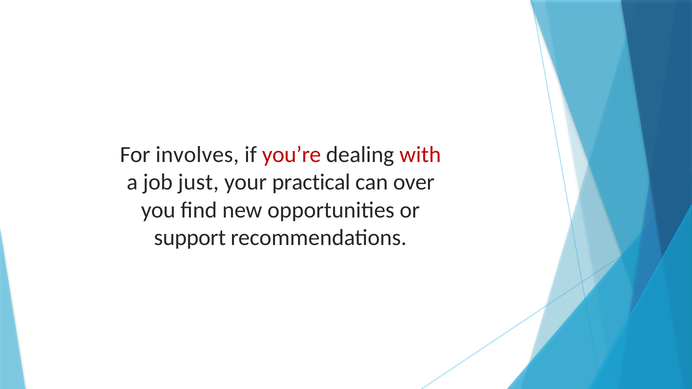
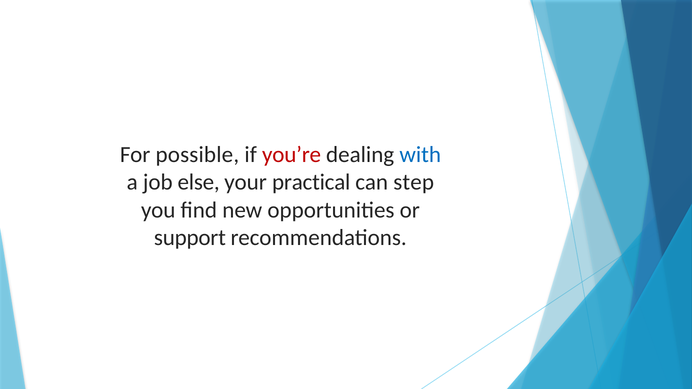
involves: involves -> possible (197, 155)
with colour: red -> blue (420, 155)
just: just -> else (199, 182)
over: over -> step (414, 182)
